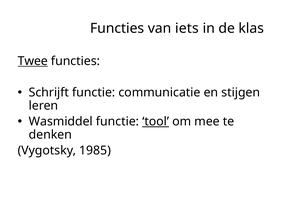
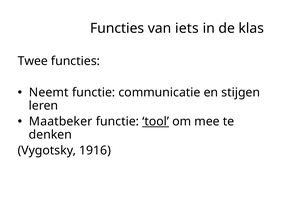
Twee underline: present -> none (33, 61)
Schrijft: Schrijft -> Neemt (49, 93)
Wasmiddel: Wasmiddel -> Maatbeker (61, 122)
1985: 1985 -> 1916 (95, 151)
